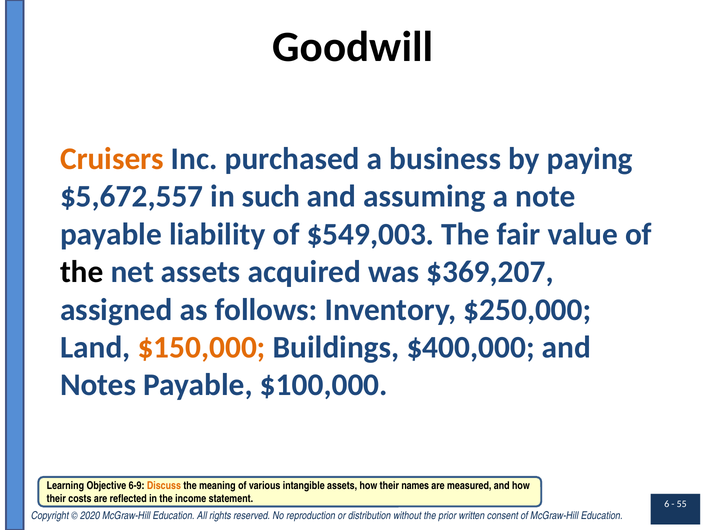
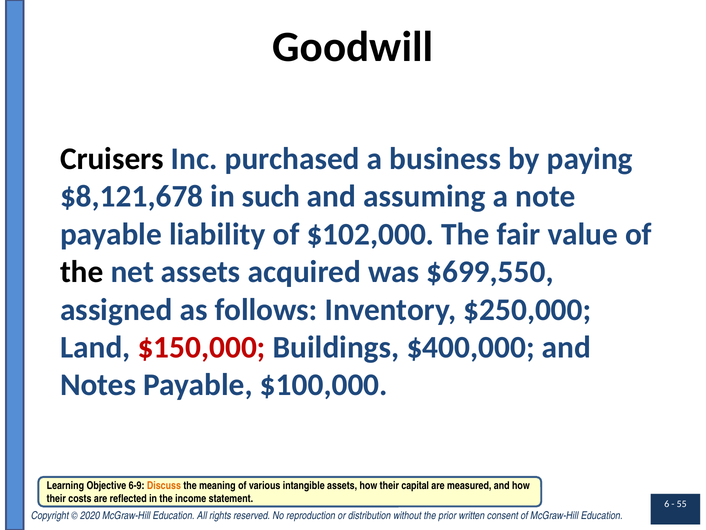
Cruisers colour: orange -> black (112, 159)
$5,672,557: $5,672,557 -> $8,121,678 (132, 196)
$549,003: $549,003 -> $102,000 (370, 234)
$369,207: $369,207 -> $699,550 (490, 272)
$150,000 colour: orange -> red (202, 347)
names: names -> capital (415, 485)
